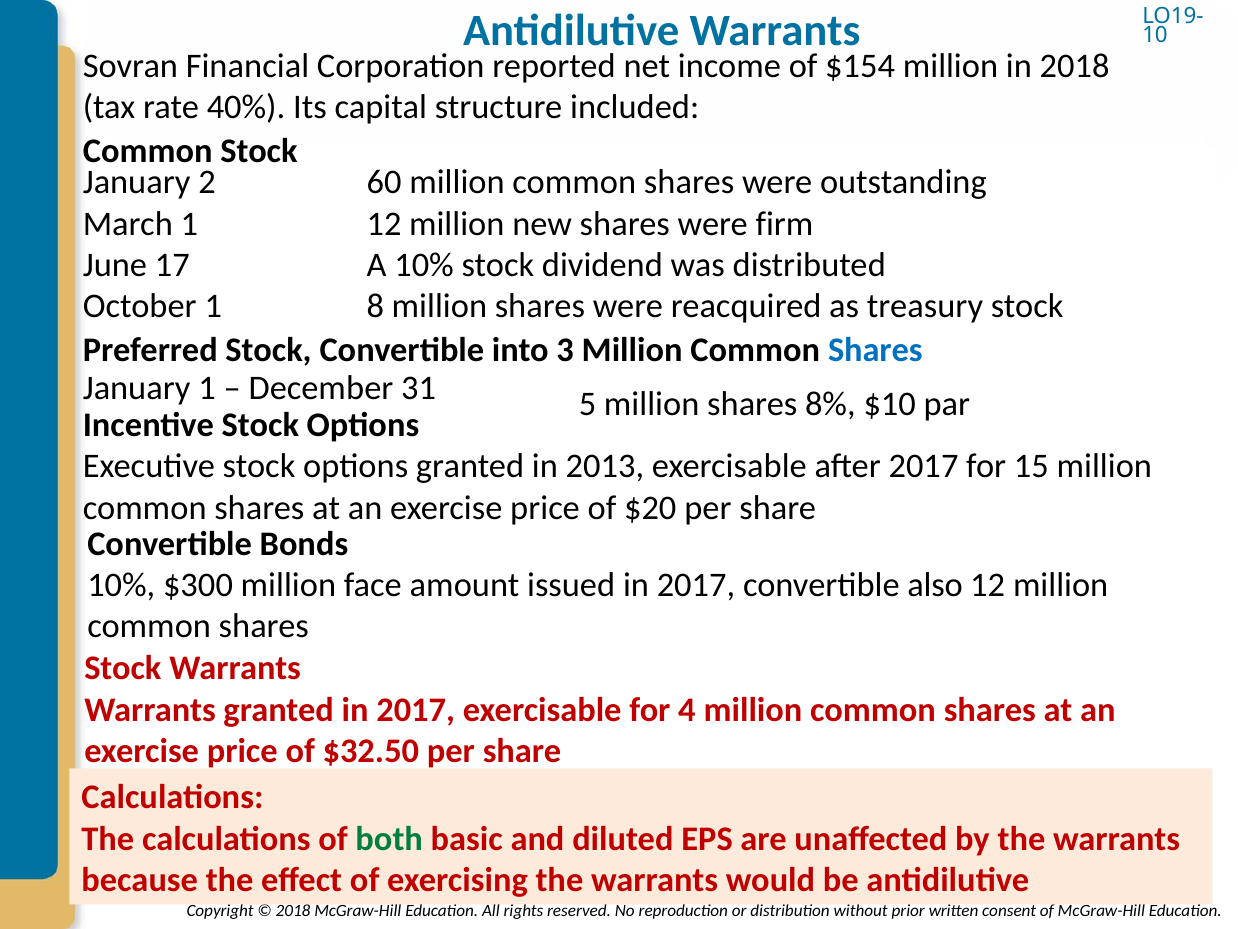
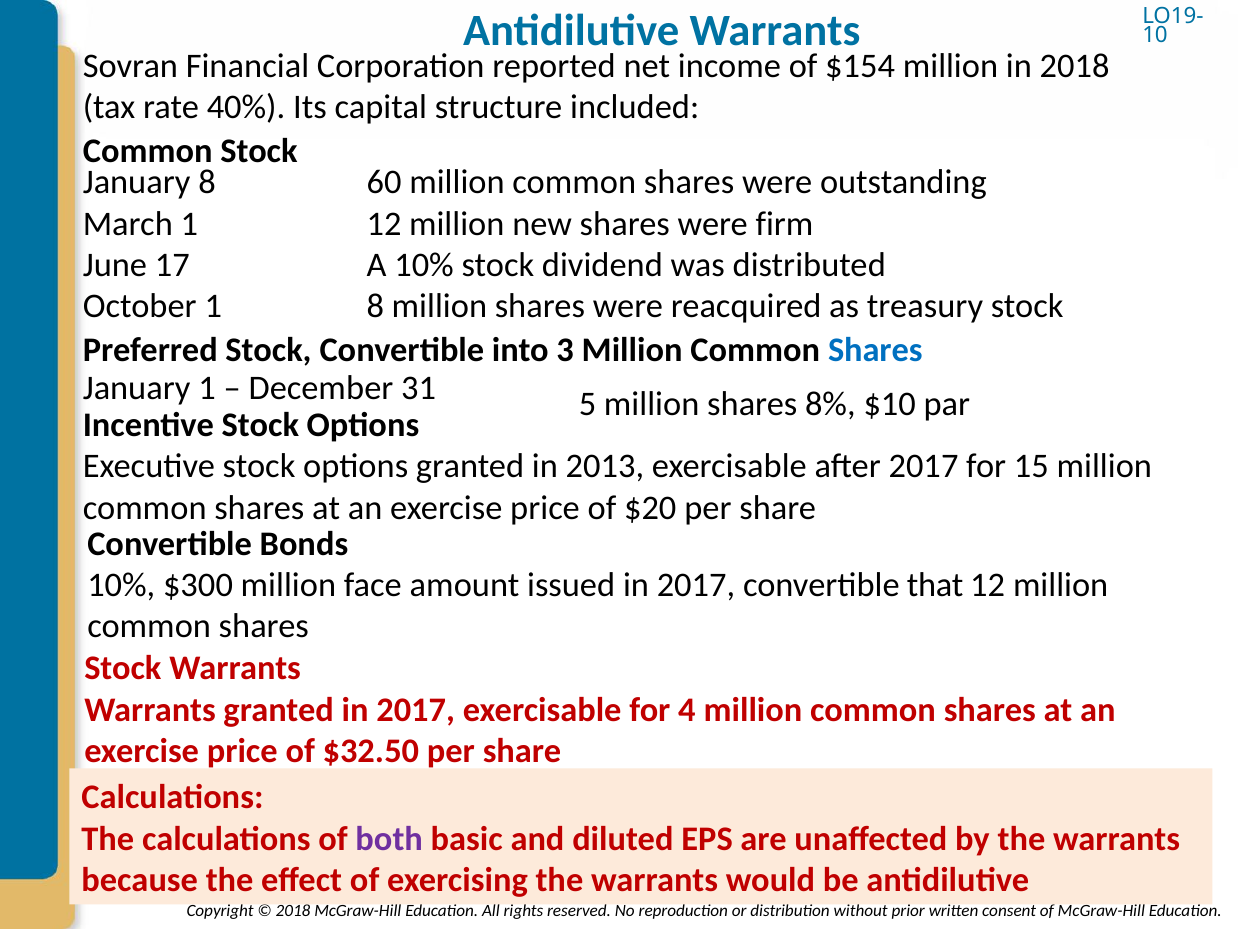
January 2: 2 -> 8 (207, 182)
also: also -> that (935, 585)
both colour: green -> purple (389, 838)
